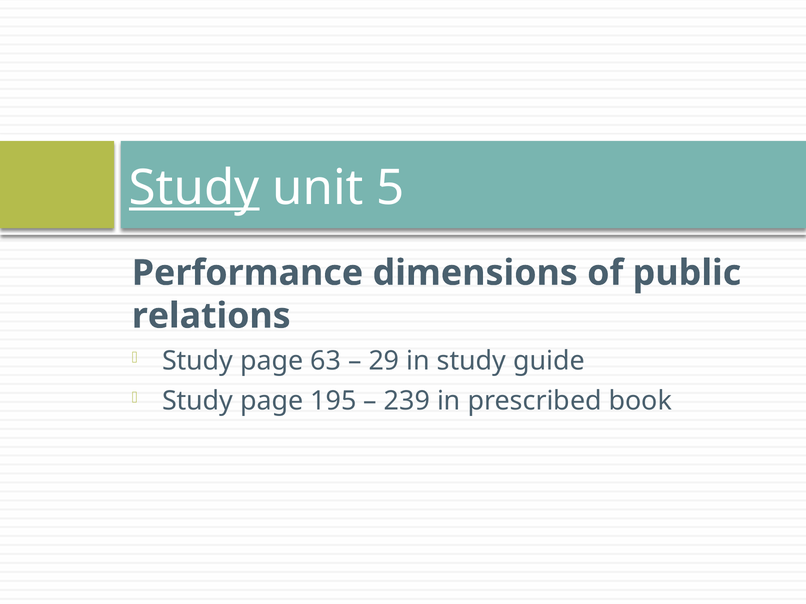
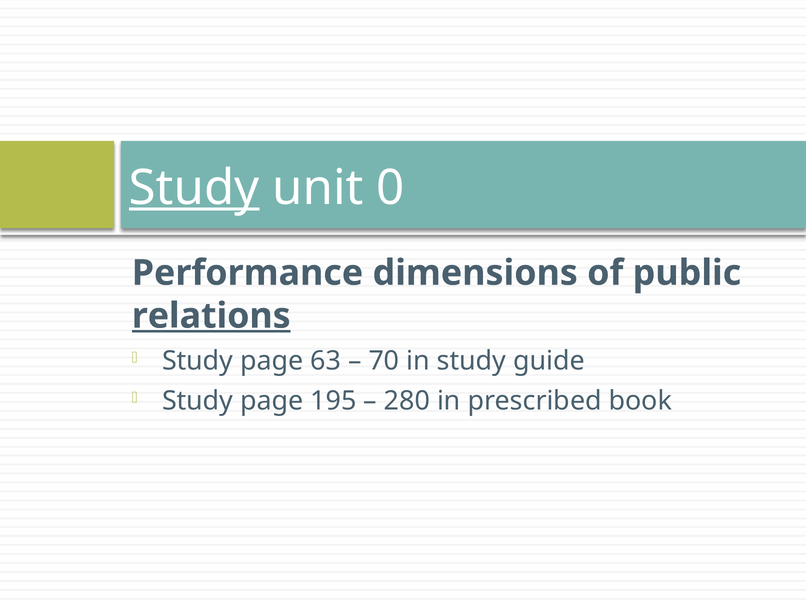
5: 5 -> 0 (391, 188)
relations underline: none -> present (211, 316)
29: 29 -> 70 (384, 361)
239: 239 -> 280 (407, 401)
